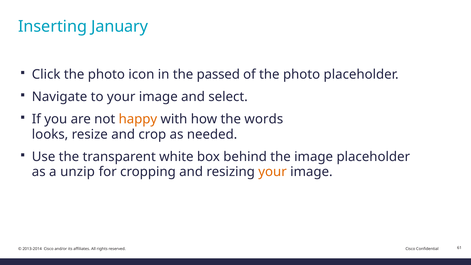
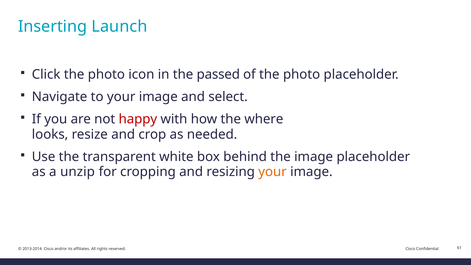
January: January -> Launch (119, 27)
happy colour: orange -> red (138, 119)
words: words -> where (264, 119)
